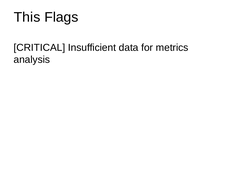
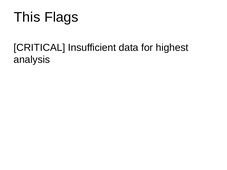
metrics: metrics -> highest (172, 48)
